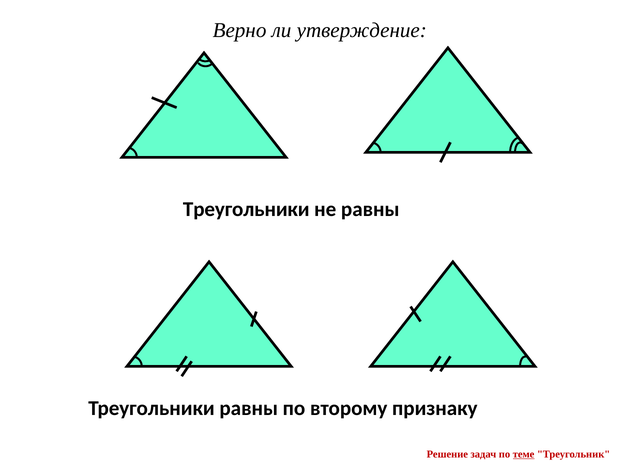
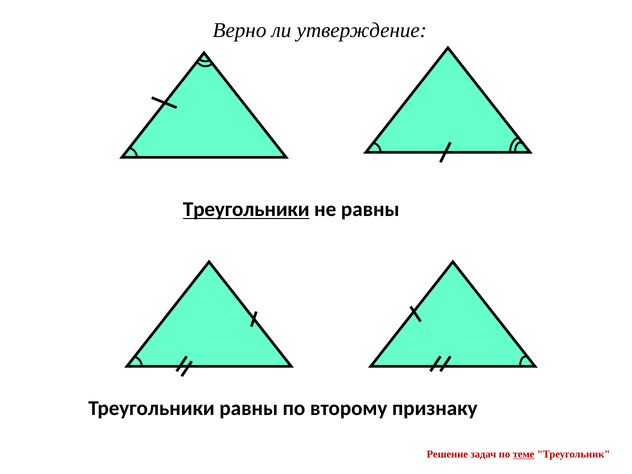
Треугольники underline: none -> present (246, 210)
